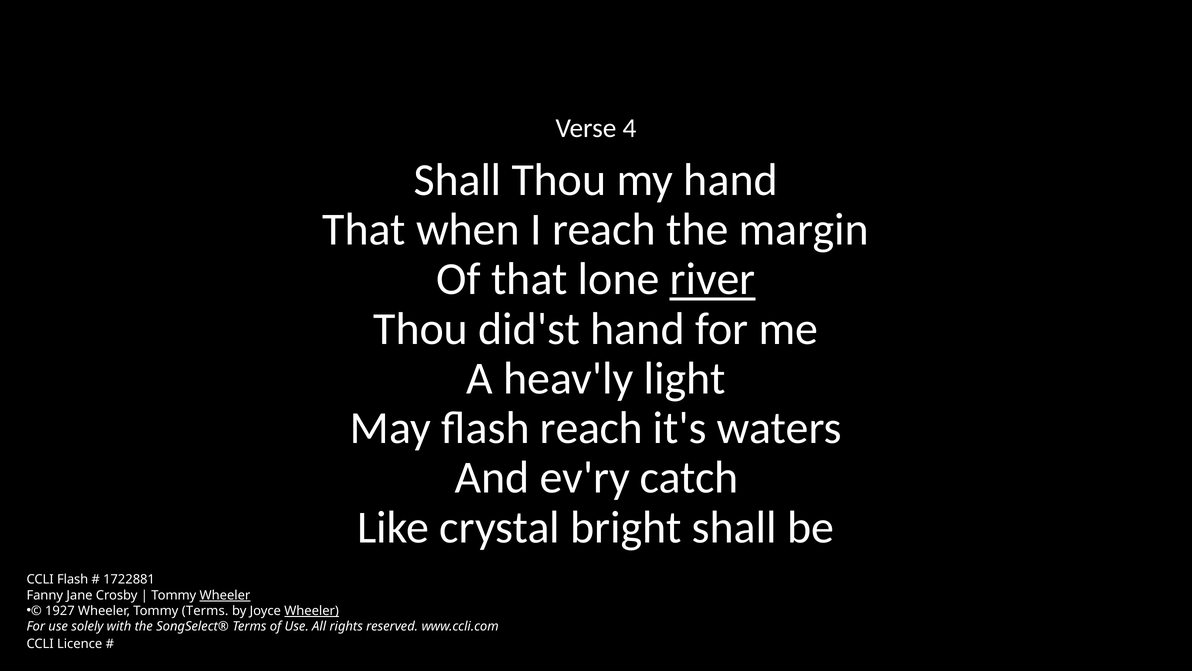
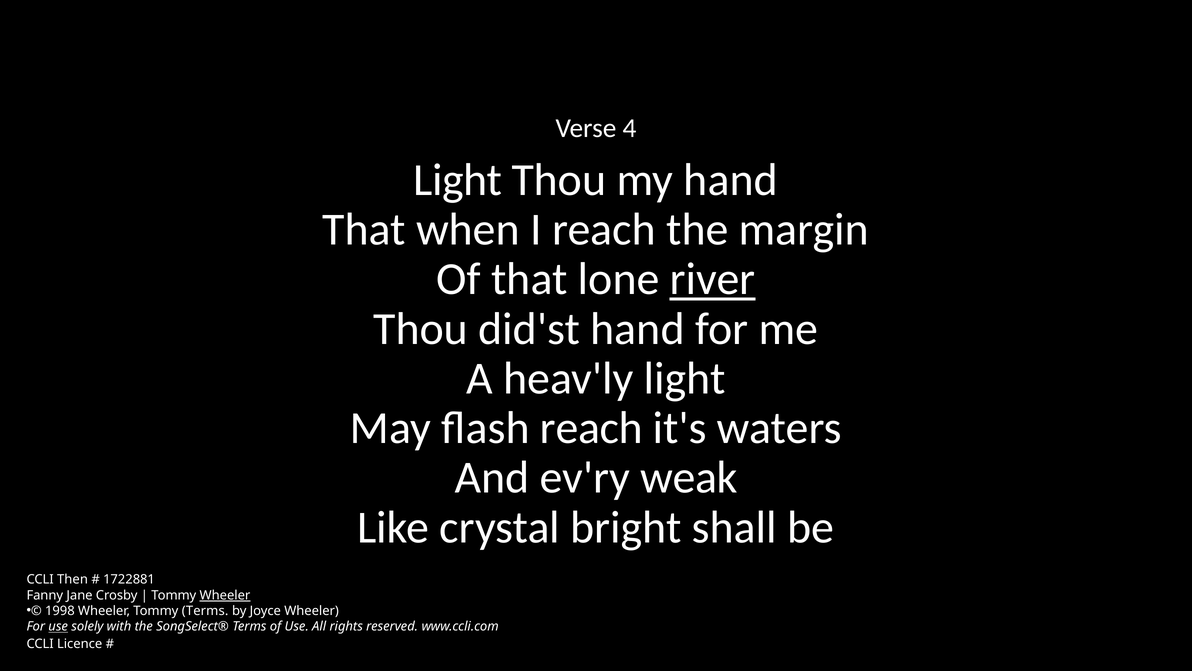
Shall: Shall -> Light (458, 180)
catch: catch -> weak (689, 477)
CCLI Flash: Flash -> Then (73, 579)
1927: 1927 -> 1998 (60, 610)
Wheeler underline: present -> none (312, 610)
use underline: none -> present (58, 626)
